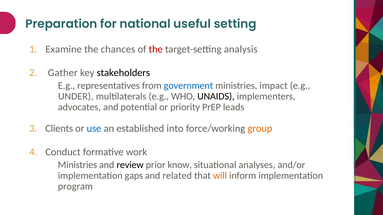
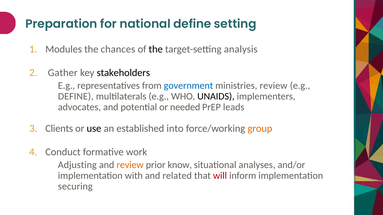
national useful: useful -> define (192, 24)
Examine: Examine -> Modules (64, 49)
the colour: red -> black (156, 49)
ministries impact: impact -> review (274, 86)
UNDER: UNDER -> DEFINE (76, 97)
priority: priority -> needed (185, 107)
use colour: blue -> black (94, 129)
Ministries: Ministries -> Adjusting (77, 165)
review colour: black -> orange (130, 165)
gaps: gaps -> with (134, 176)
will colour: orange -> red (220, 176)
program: program -> securing (75, 187)
